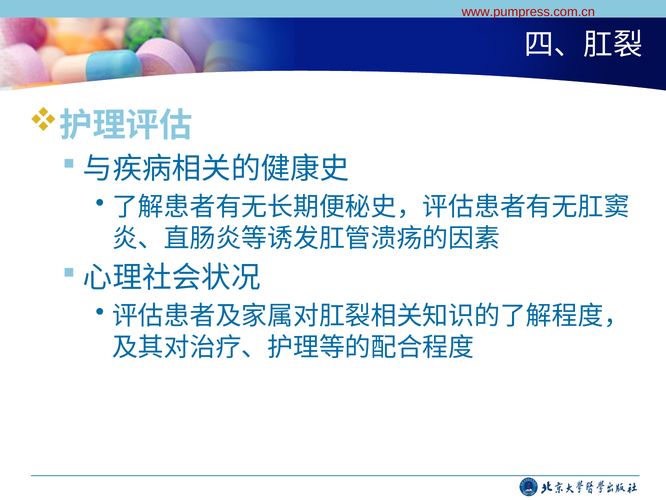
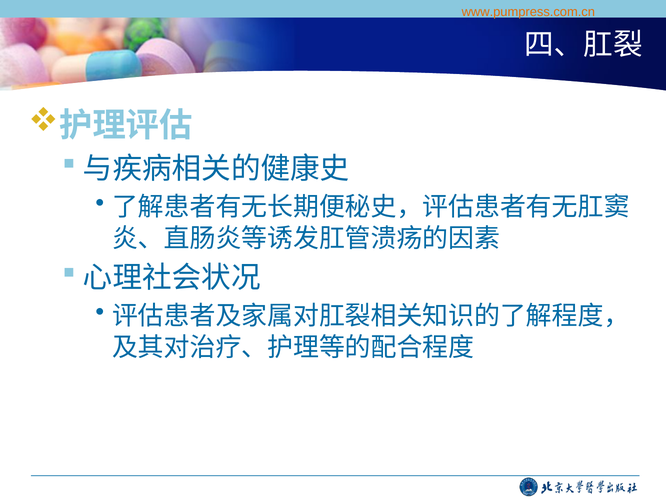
www.pumpress.com.cn colour: red -> orange (528, 12)
